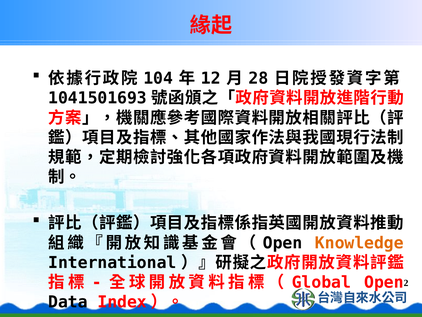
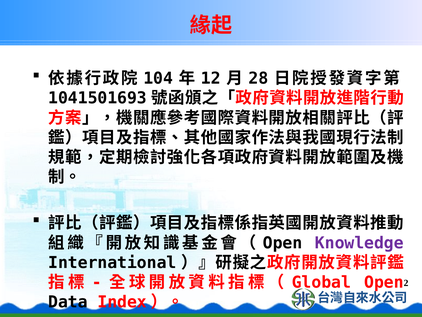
Knowledge colour: orange -> purple (359, 243)
